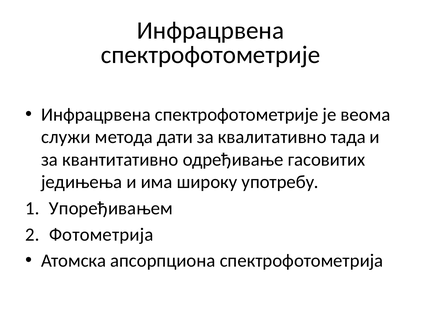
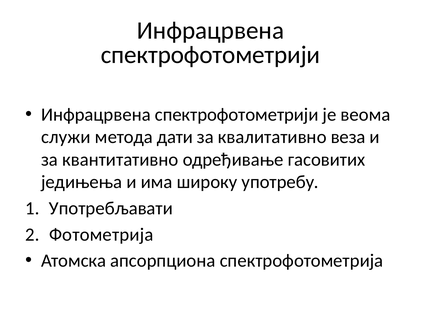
спектрофотометрије: спектрофотометрије -> спектрофотометрији (211, 55)
спектрофотометрије: спектрофотометрије -> спектрофотометрији (237, 115)
тада: тада -> веза (348, 137)
Упоређивањем: Упоређивањем -> Употребљавати (111, 208)
